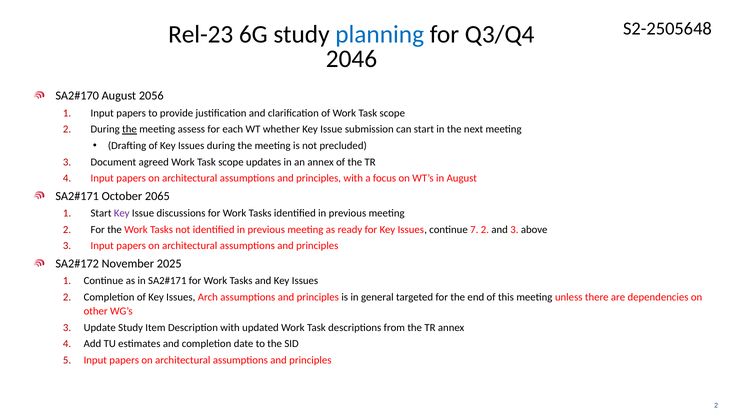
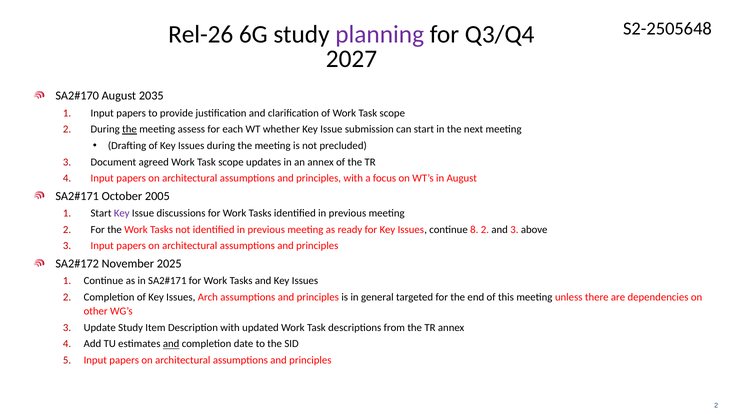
Rel-23: Rel-23 -> Rel-26 (201, 34)
planning colour: blue -> purple (380, 34)
2046: 2046 -> 2027 (351, 59)
2056: 2056 -> 2035 (151, 96)
2065: 2065 -> 2005 (157, 196)
7: 7 -> 8 (474, 230)
and underline: none -> present (171, 344)
